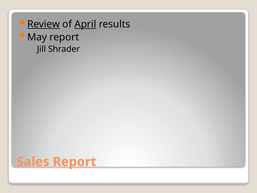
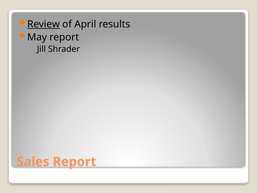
April underline: present -> none (85, 24)
